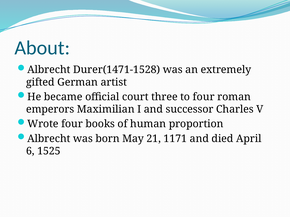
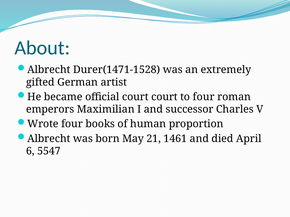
court three: three -> court (164, 97)
1171: 1171 -> 1461 (175, 139)
1525: 1525 -> 5547 (49, 151)
